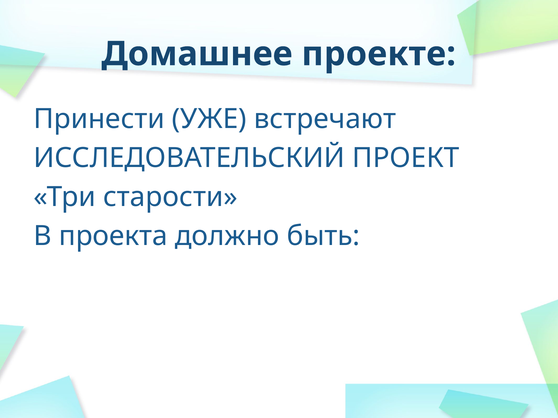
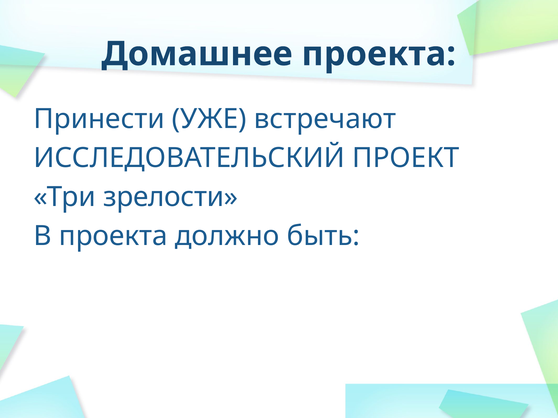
Домашнее проекте: проекте -> проекта (379, 54)
старости: старости -> зрелости (171, 197)
